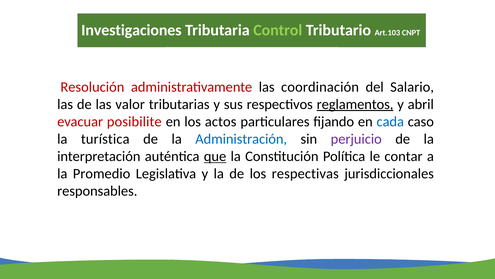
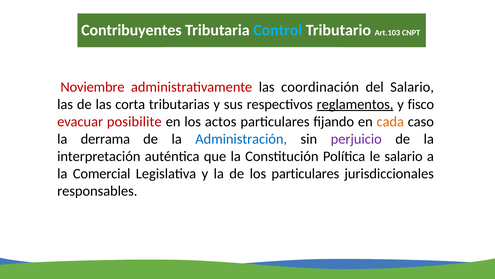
Investigaciones: Investigaciones -> Contribuyentes (131, 30)
Control colour: light green -> light blue (278, 30)
Resolución: Resolución -> Noviembre (92, 87)
valor: valor -> corta (130, 104)
abril: abril -> fisco (421, 104)
cada colour: blue -> orange (390, 121)
turística: turística -> derrama (105, 139)
que underline: present -> none (215, 156)
le contar: contar -> salario (404, 156)
Promedio: Promedio -> Comercial (102, 173)
los respectivas: respectivas -> particulares (305, 173)
